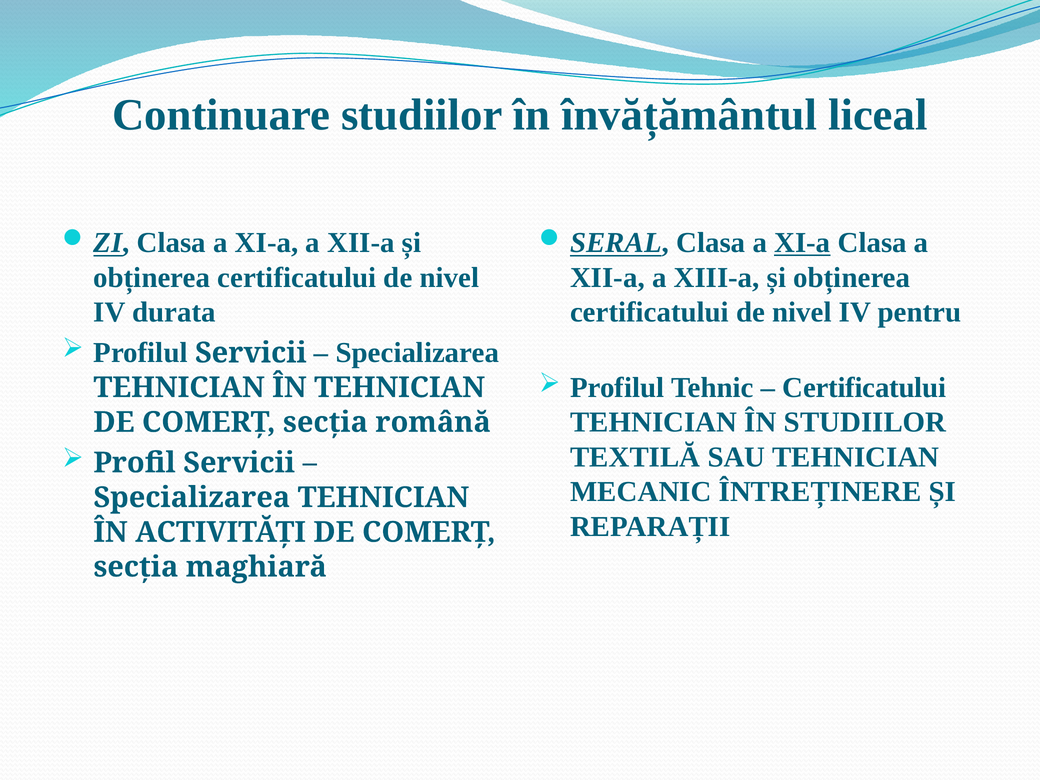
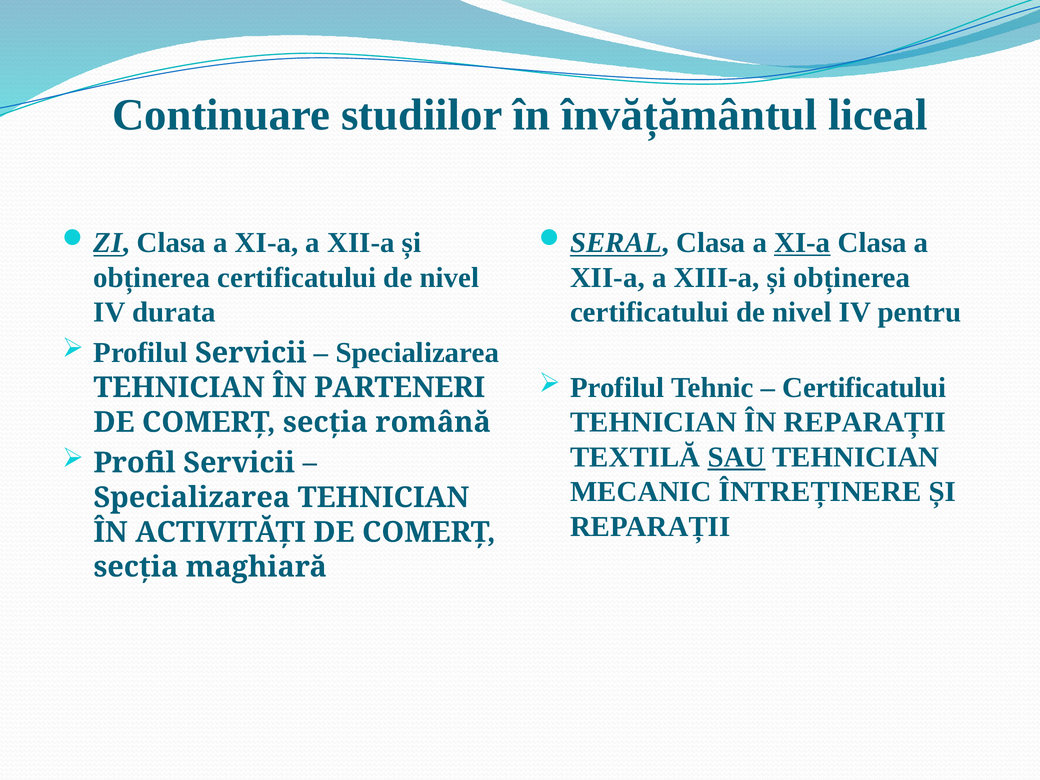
ÎN TEHNICIAN: TEHNICIAN -> PARTENERI (400, 388)
ÎN STUDIILOR: STUDIILOR -> REPARAȚII (865, 422)
SAU underline: none -> present (736, 457)
